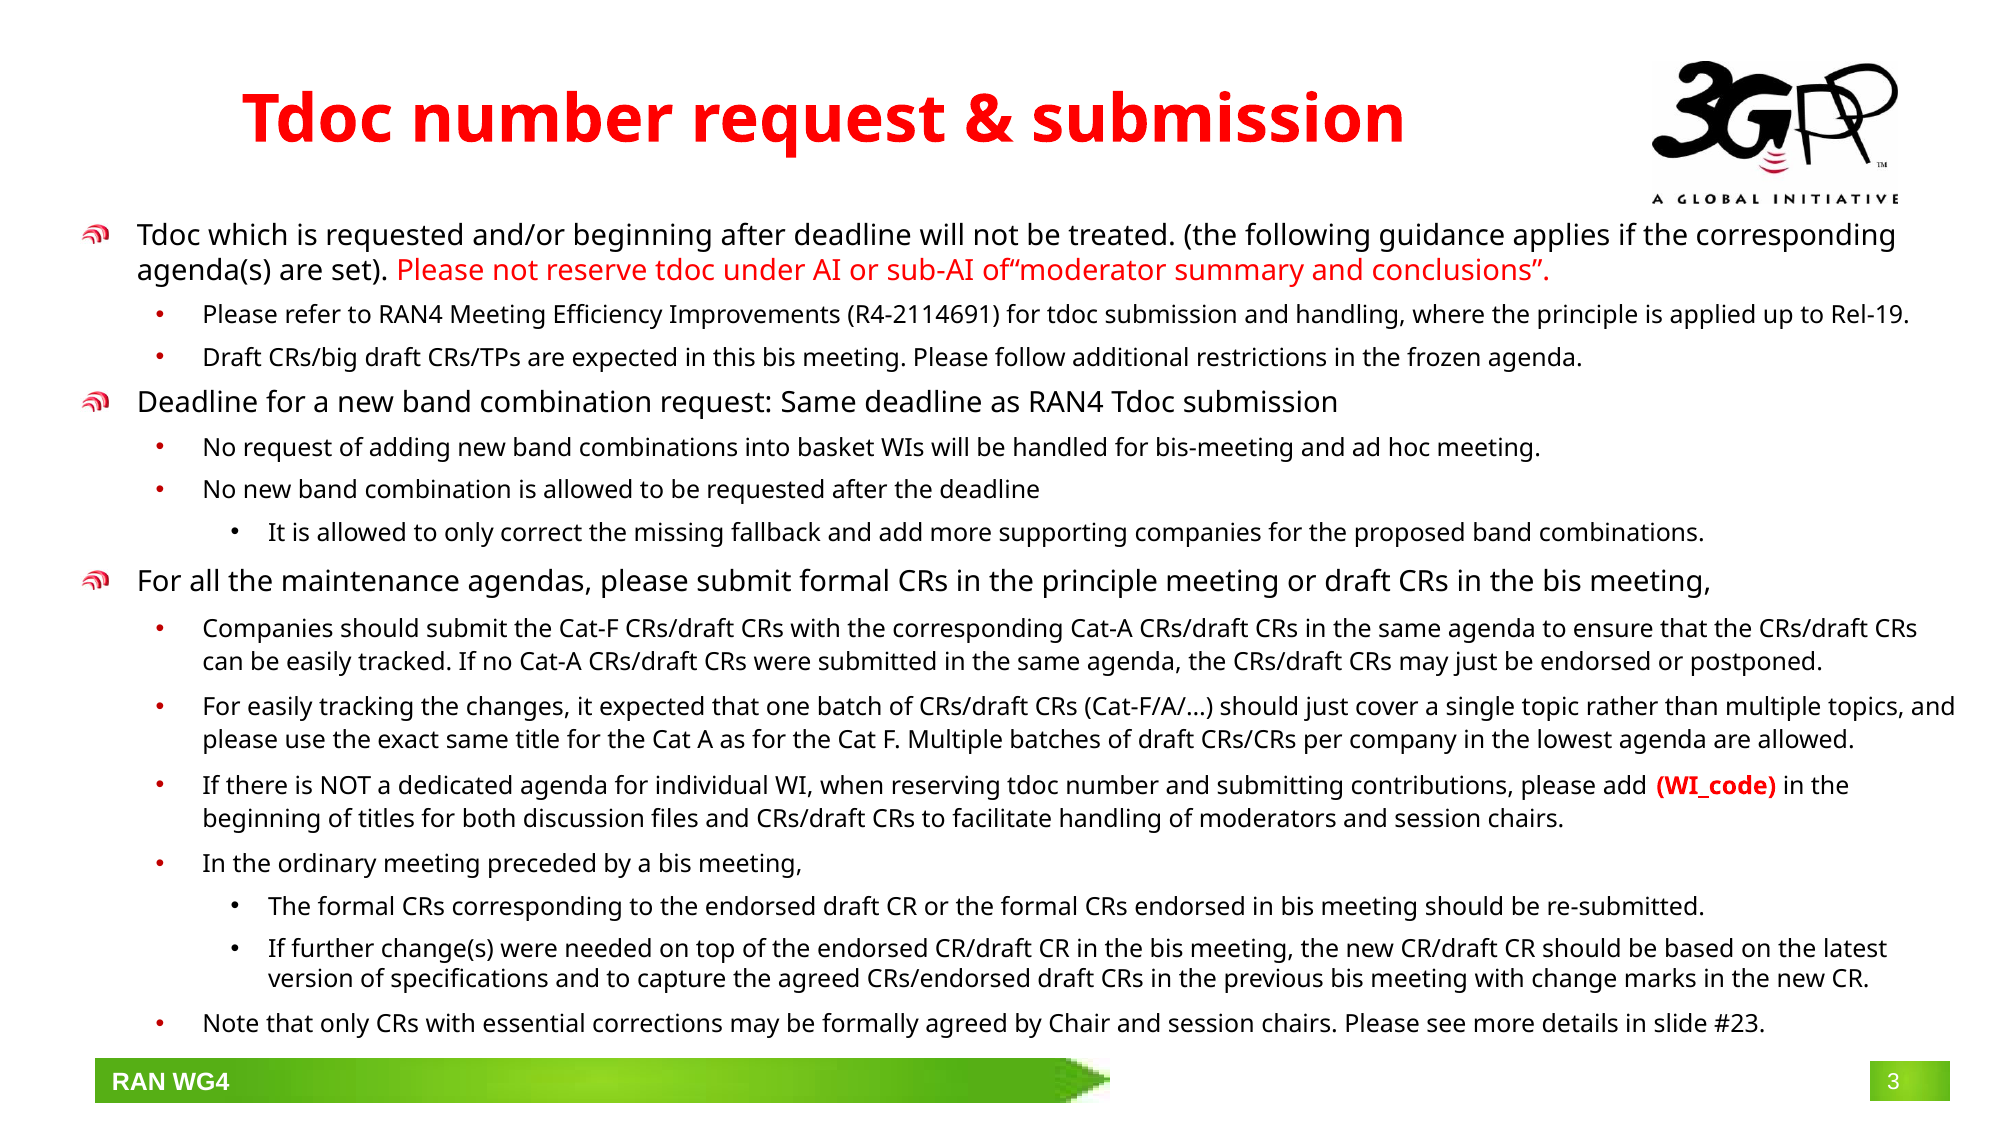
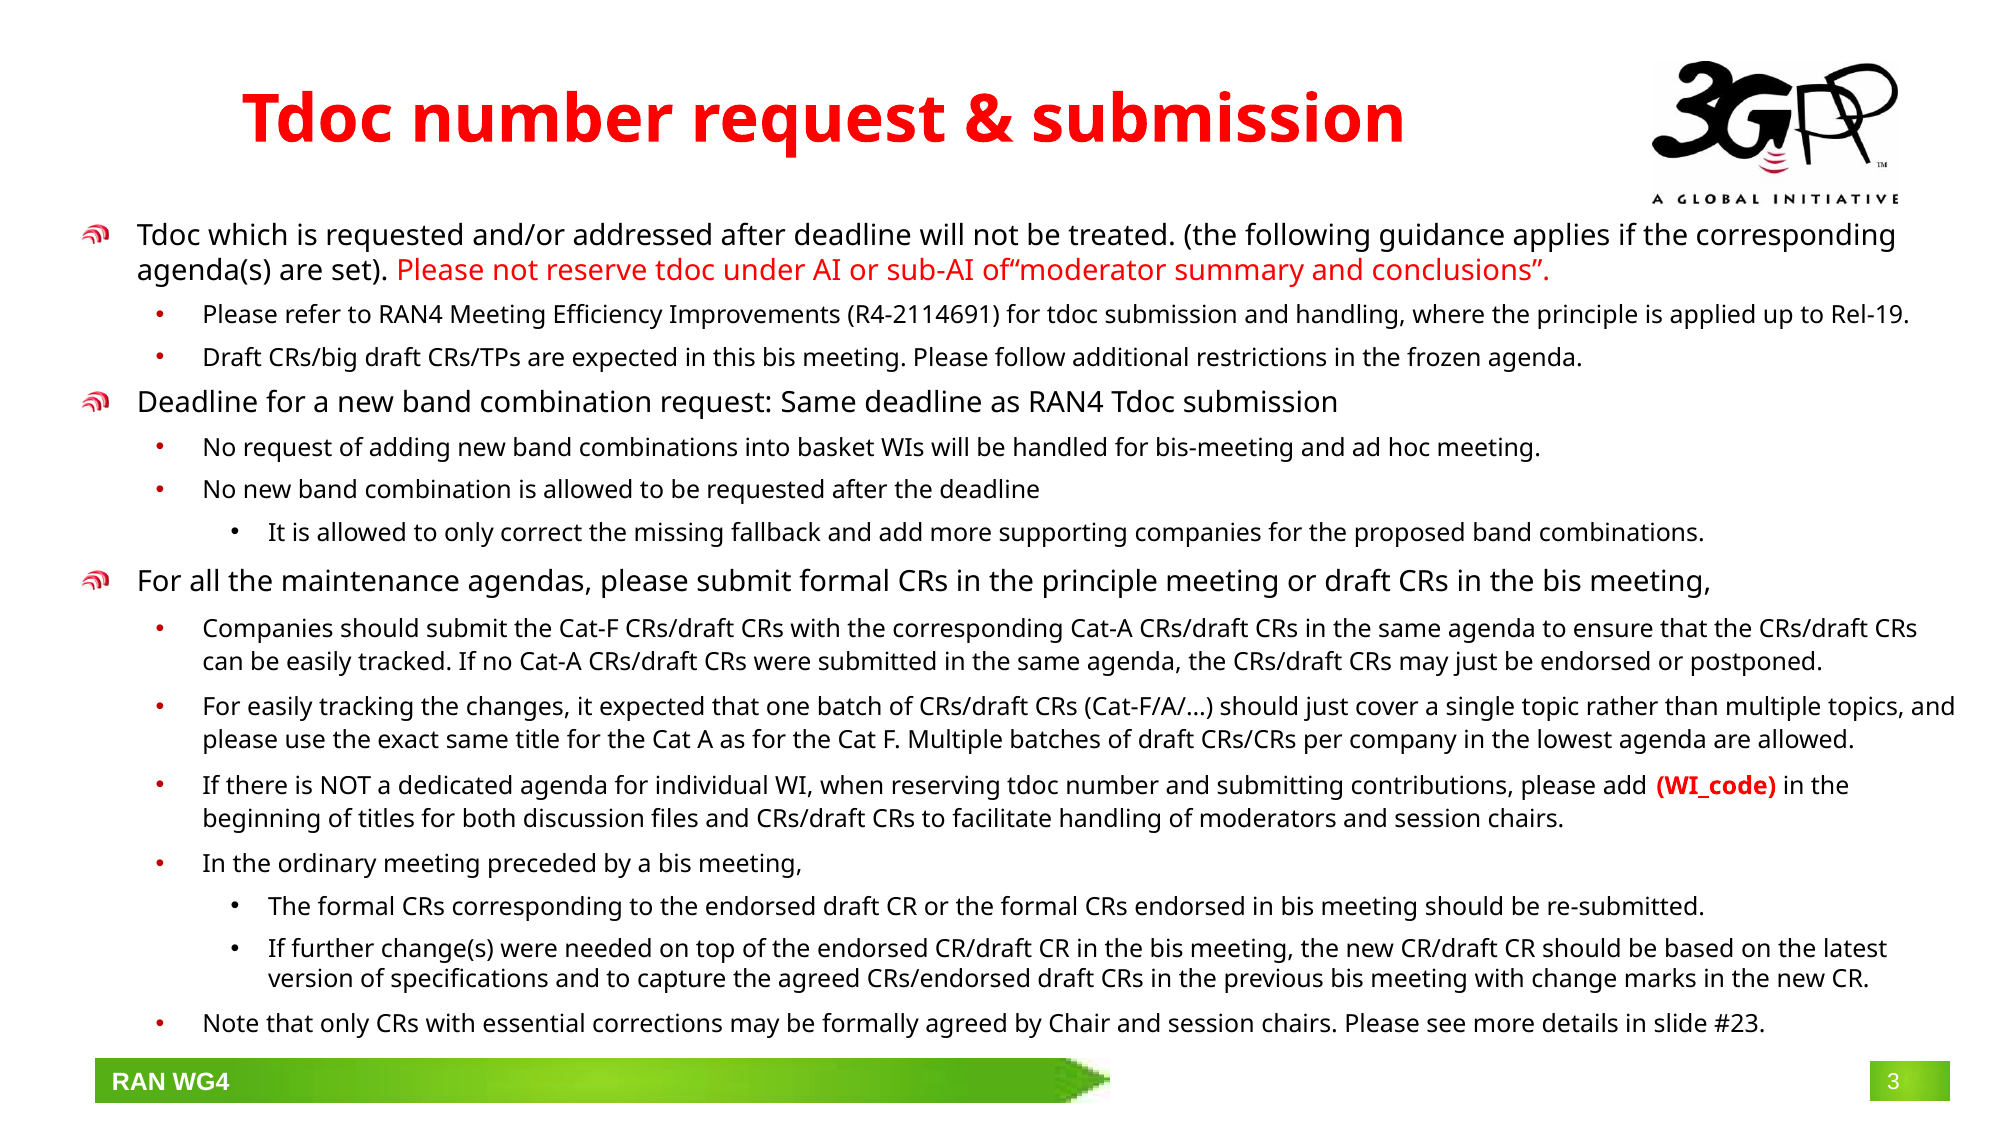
and/or beginning: beginning -> addressed (643, 236)
